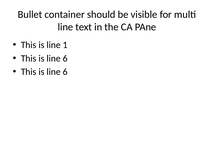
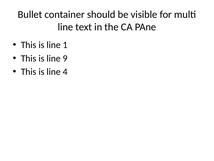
6: 6 -> 9 (65, 58)
6: 6 -> 4 (65, 72)
